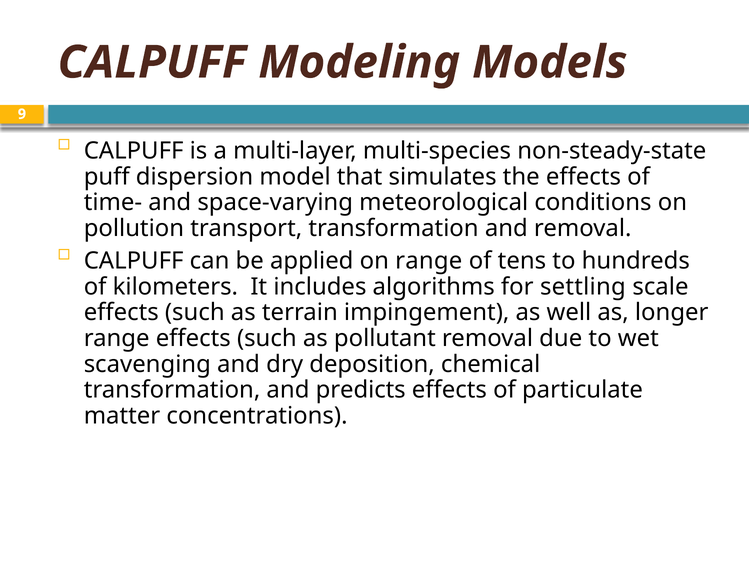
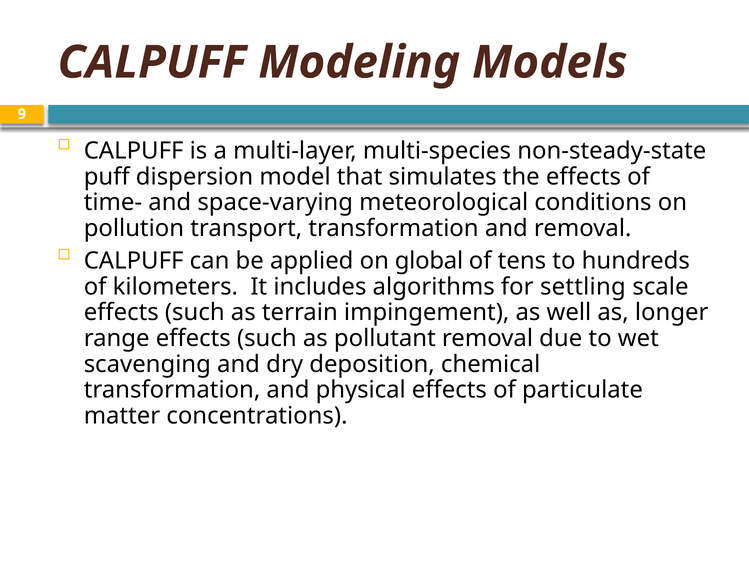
on range: range -> global (429, 261)
predicts: predicts -> physical (361, 390)
